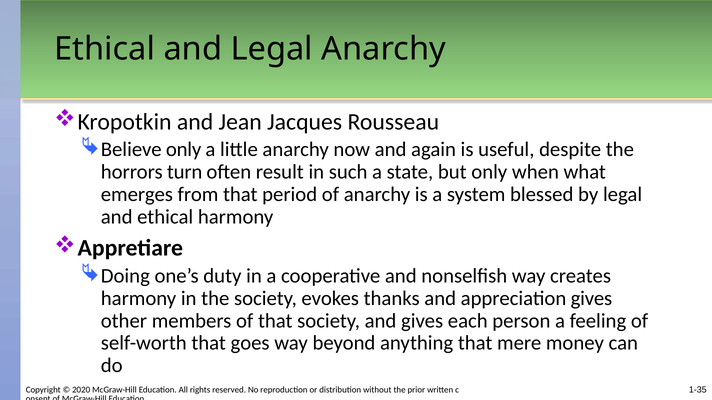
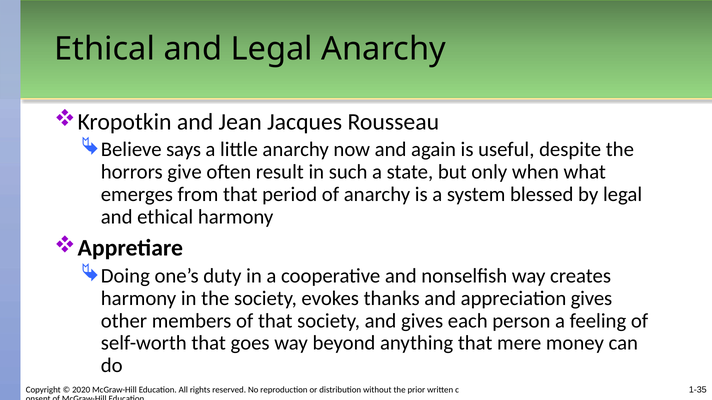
Believe only: only -> says (184, 150)
turn: turn -> give (185, 172)
